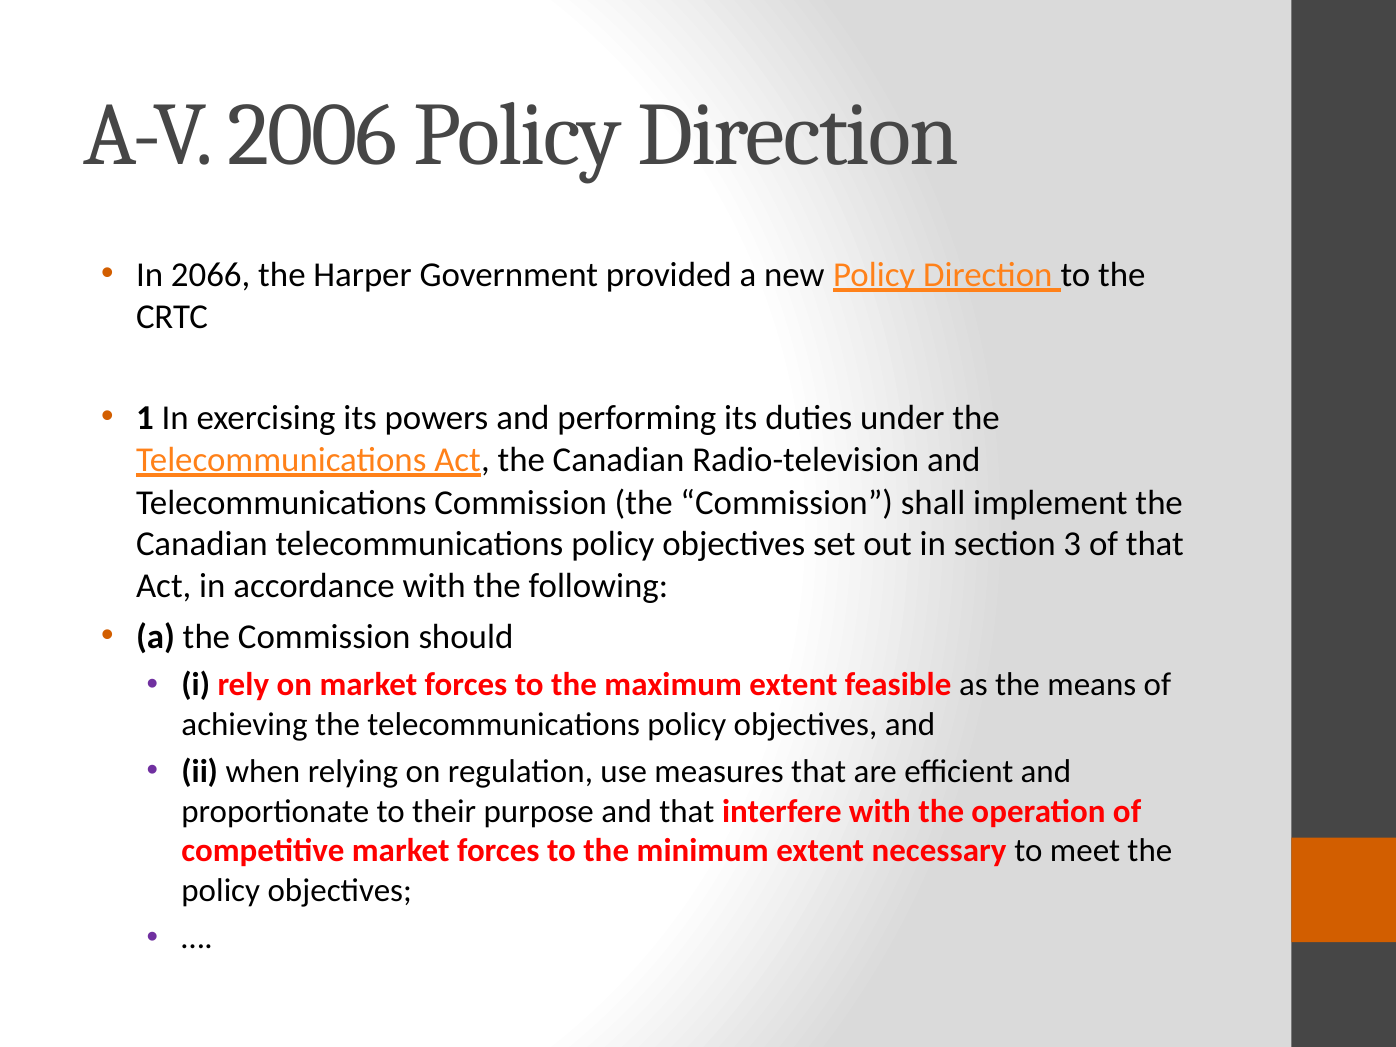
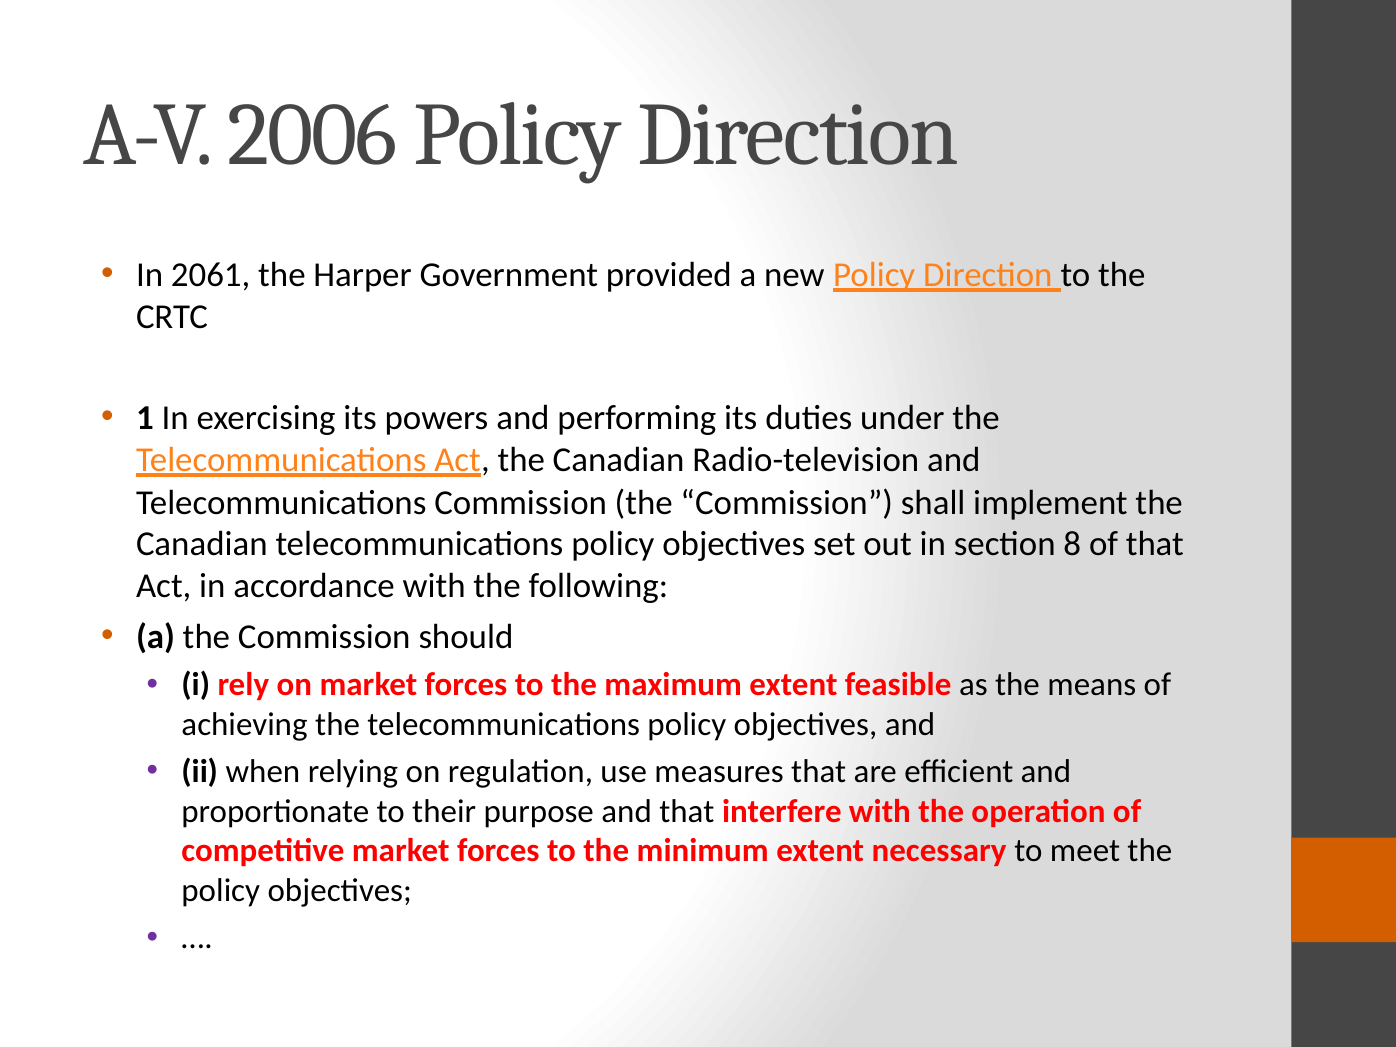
2066: 2066 -> 2061 (211, 275)
3: 3 -> 8 (1072, 544)
